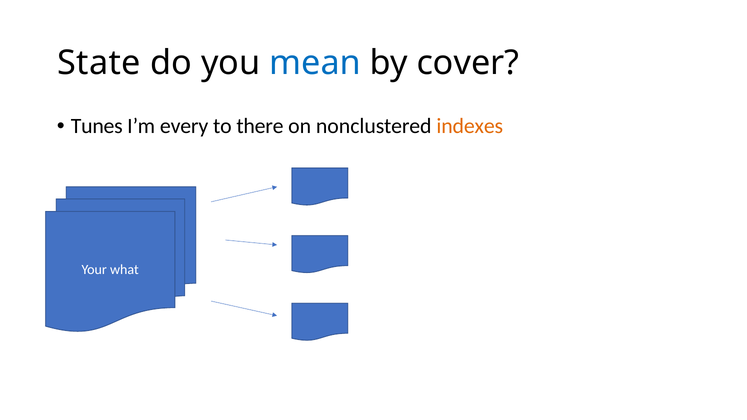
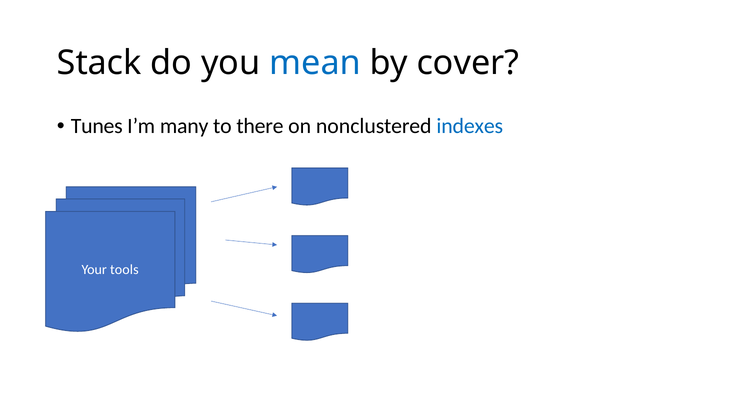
State: State -> Stack (99, 63)
every: every -> many (184, 126)
indexes colour: orange -> blue (470, 126)
what: what -> tools (124, 270)
